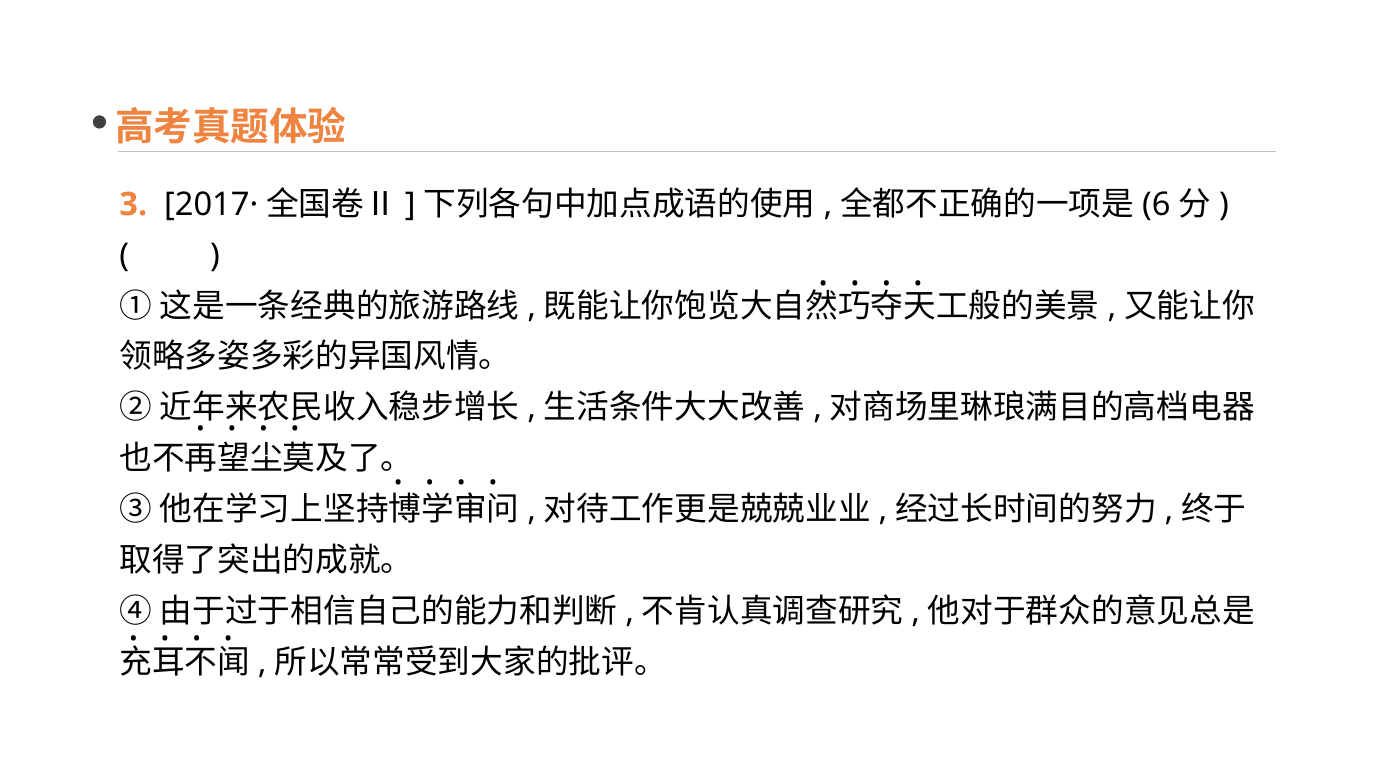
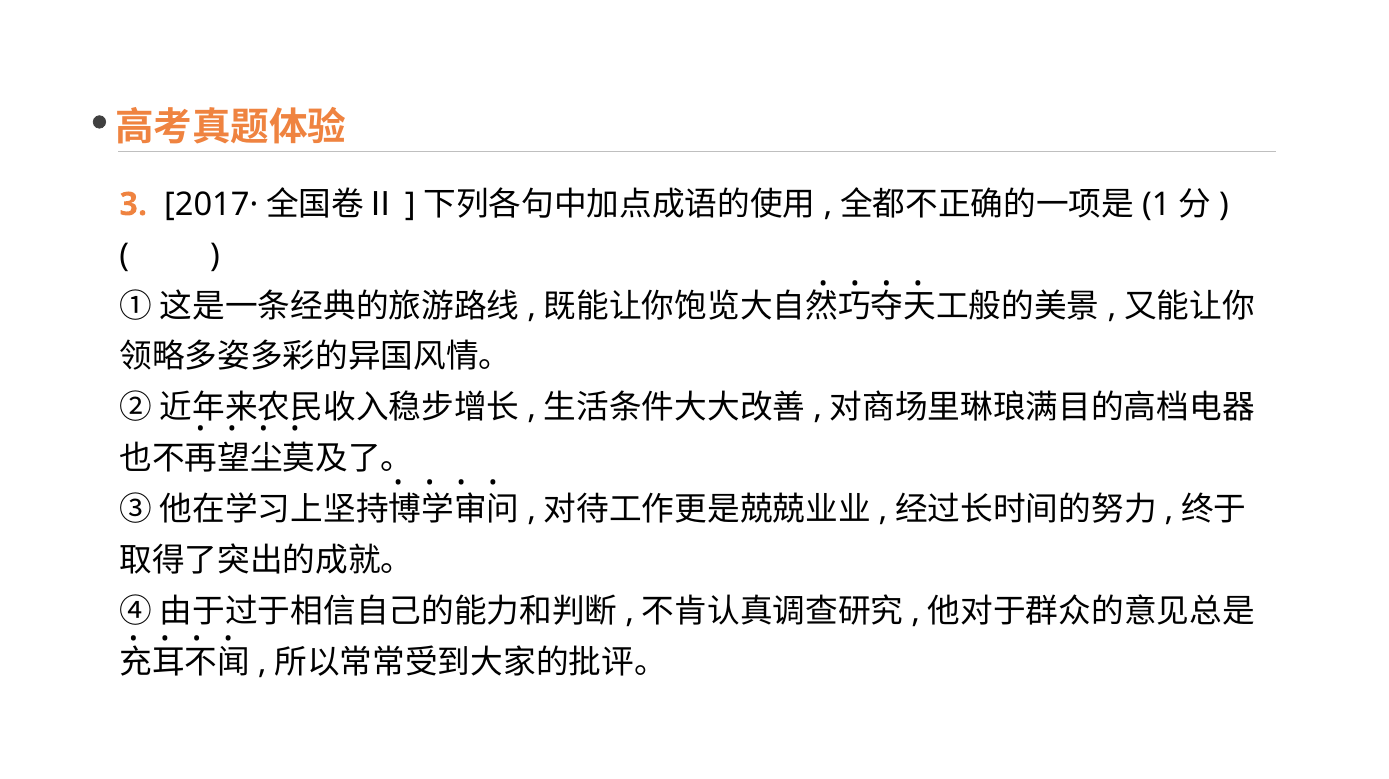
6: 6 -> 1 (1156, 204)
